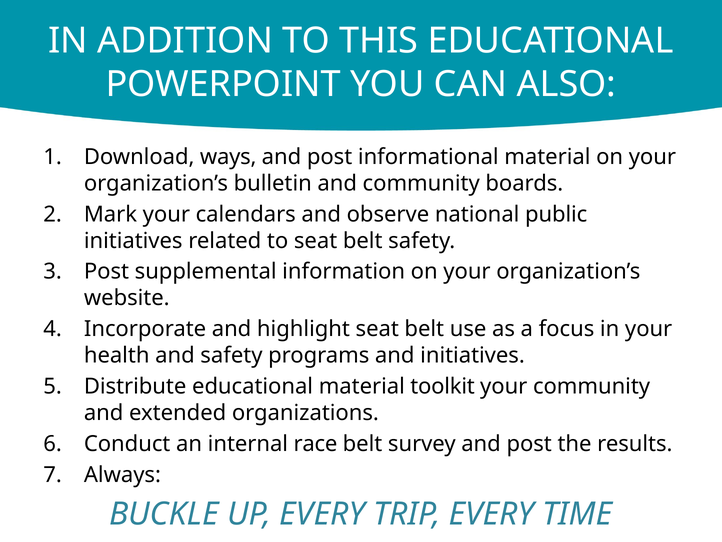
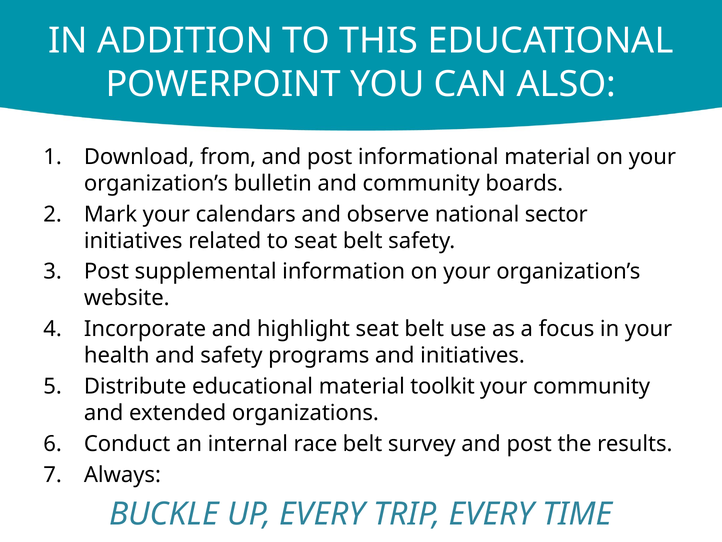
ways: ways -> from (228, 157)
public: public -> sector (556, 214)
